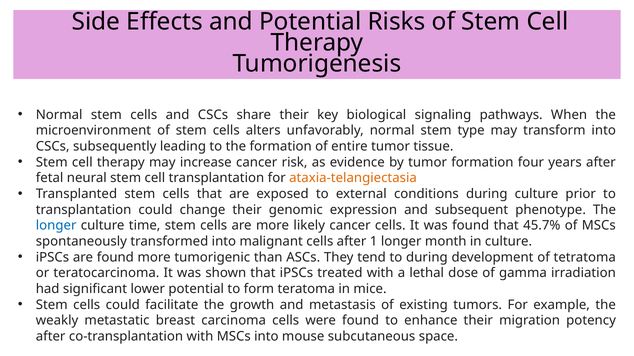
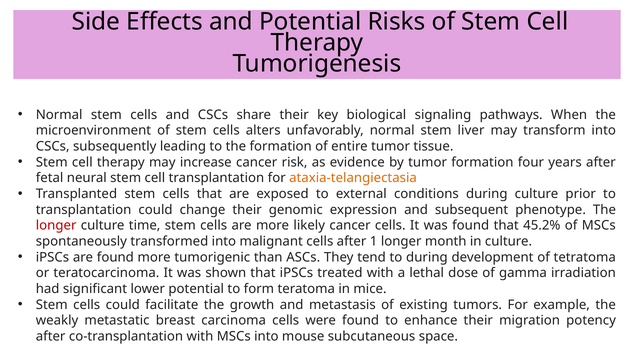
type: type -> liver (471, 131)
longer colour: blue -> red (56, 226)
45.7%: 45.7% -> 45.2% (542, 226)
